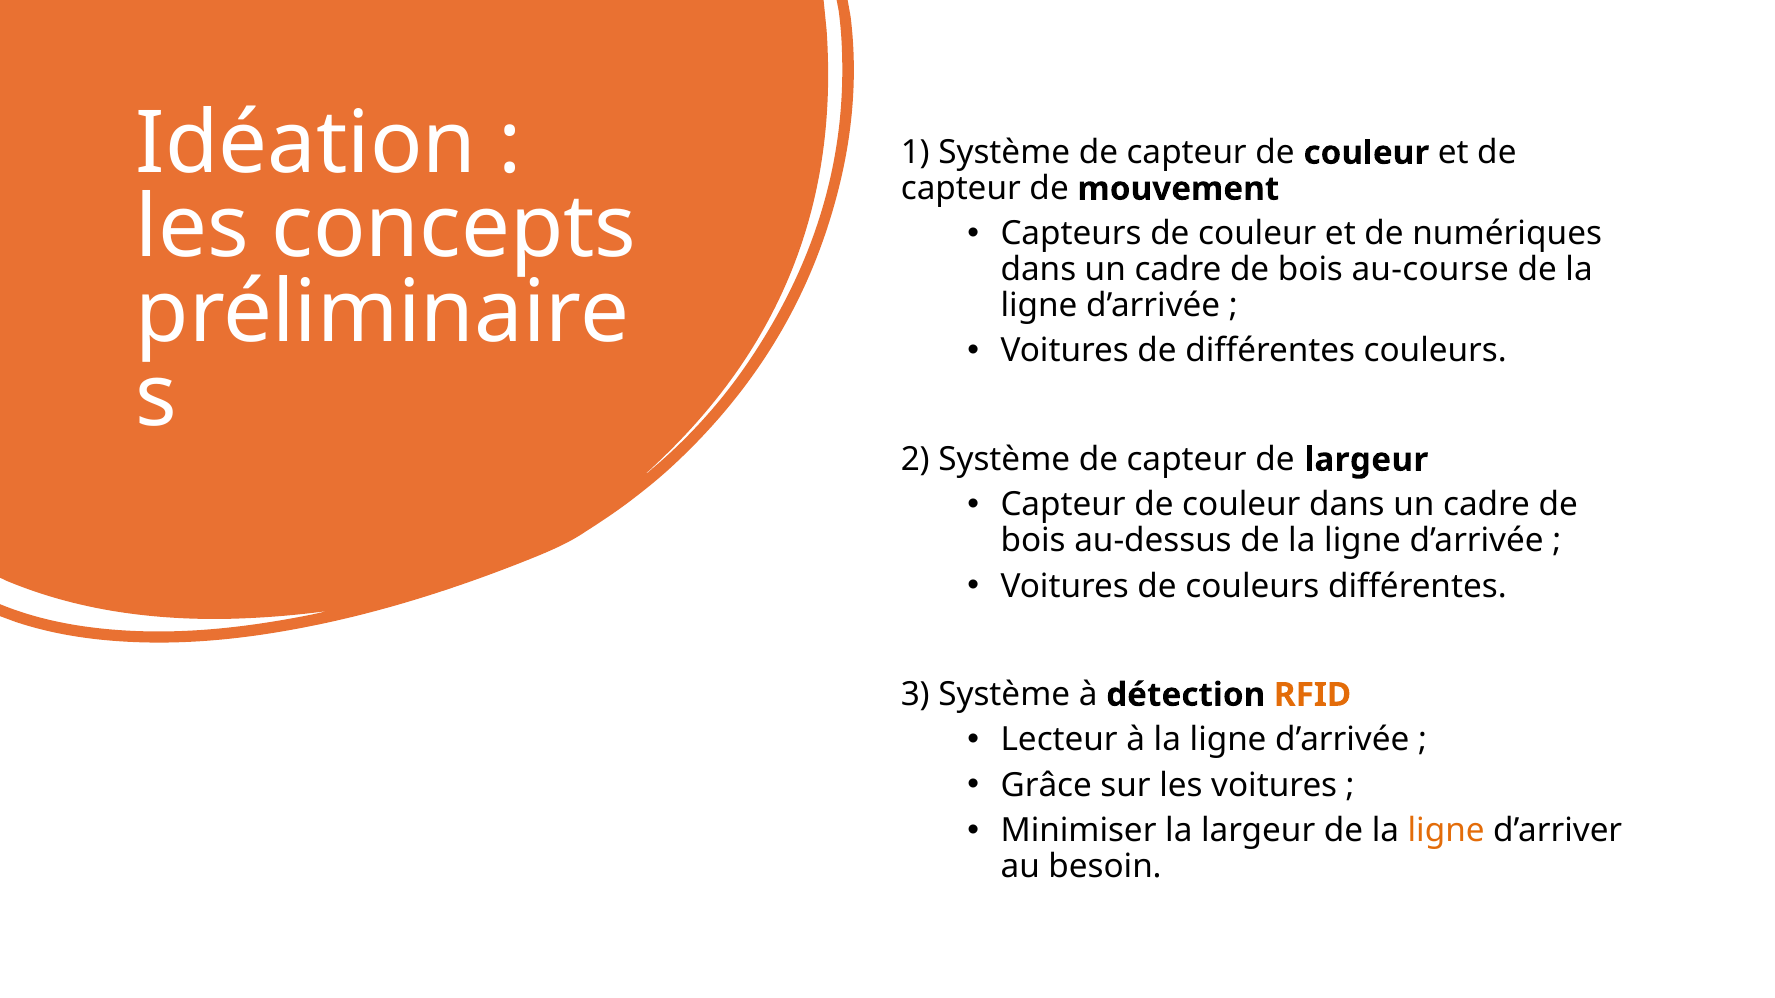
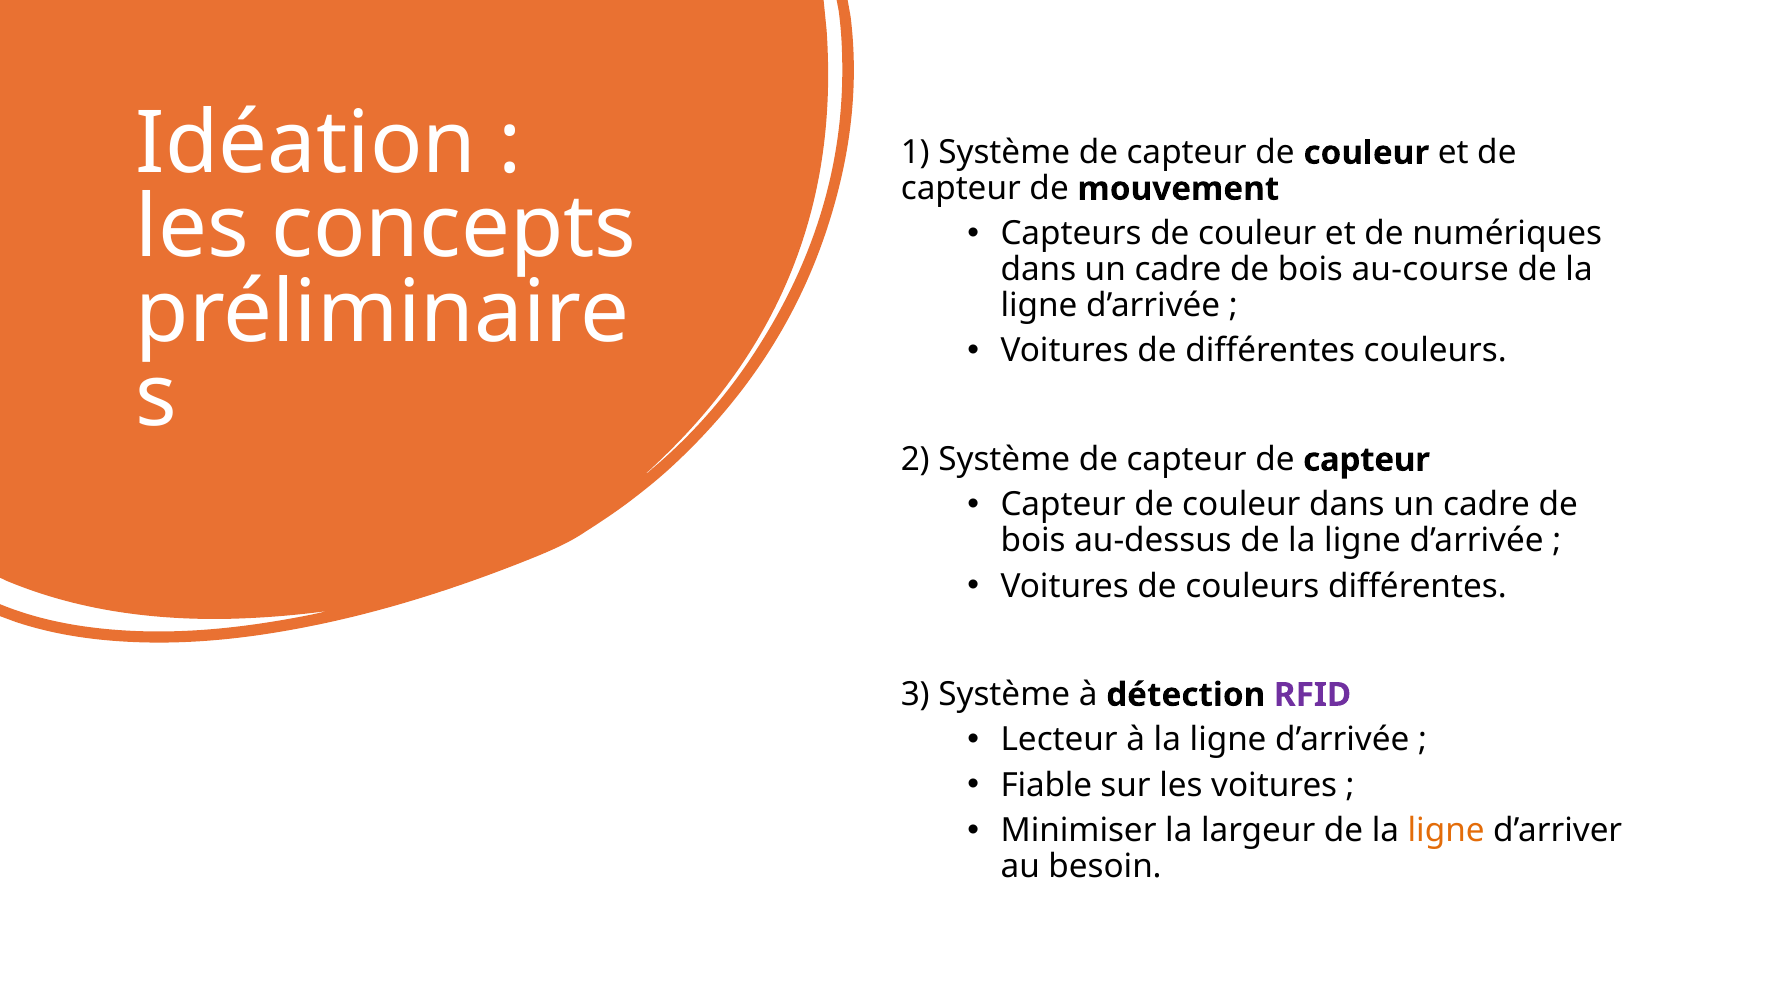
capteur de largeur: largeur -> capteur (1367, 460)
RFID colour: orange -> purple (1313, 695)
Grâce: Grâce -> Fiable (1046, 786)
